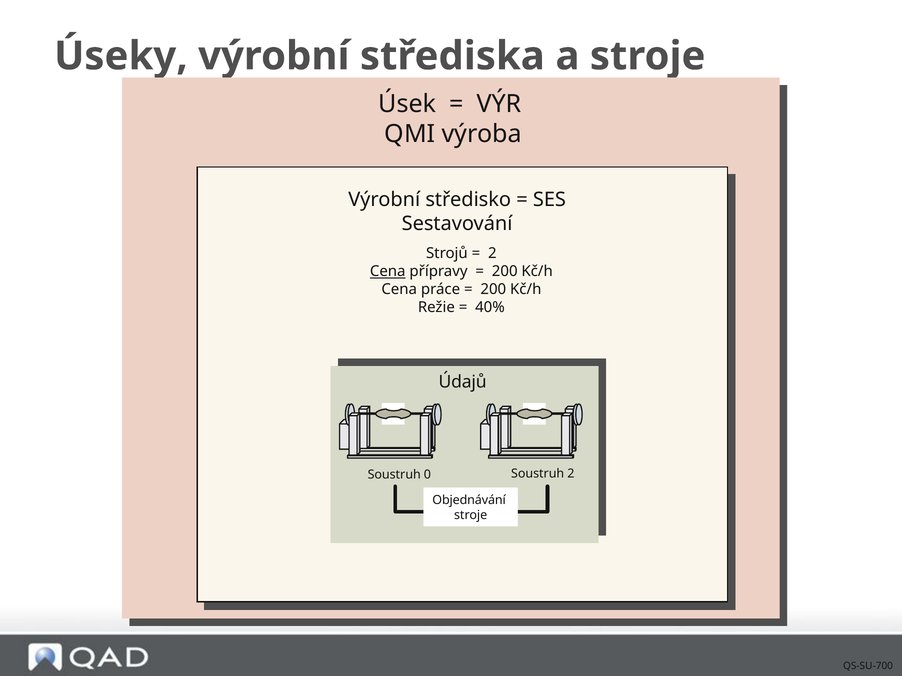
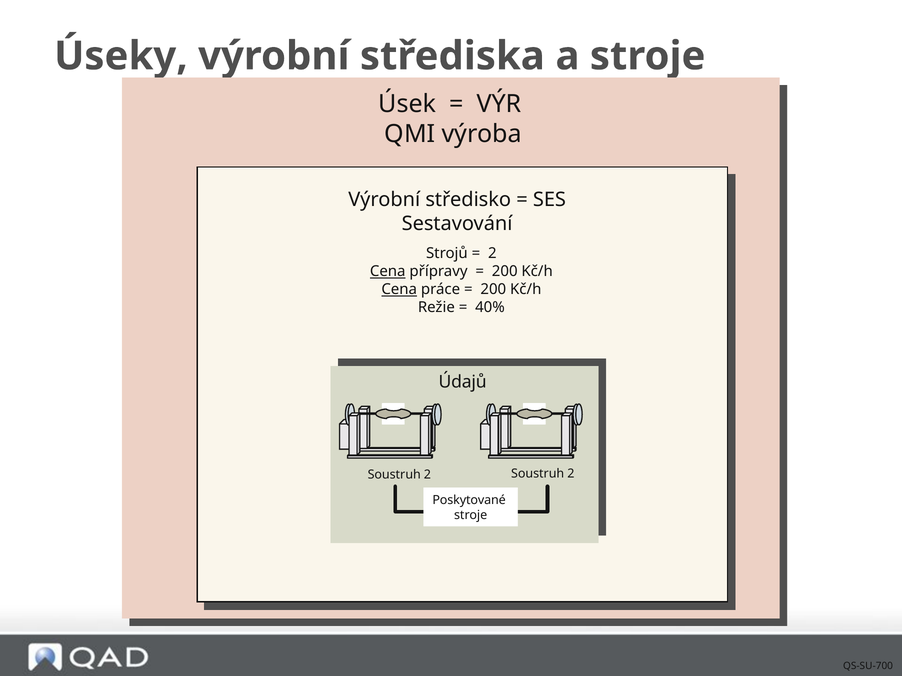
Cena underline: none -> present (399, 290)
0: 0 -> 2 (427, 475)
Objednávání: Objednávání -> Poskytované (469, 501)
